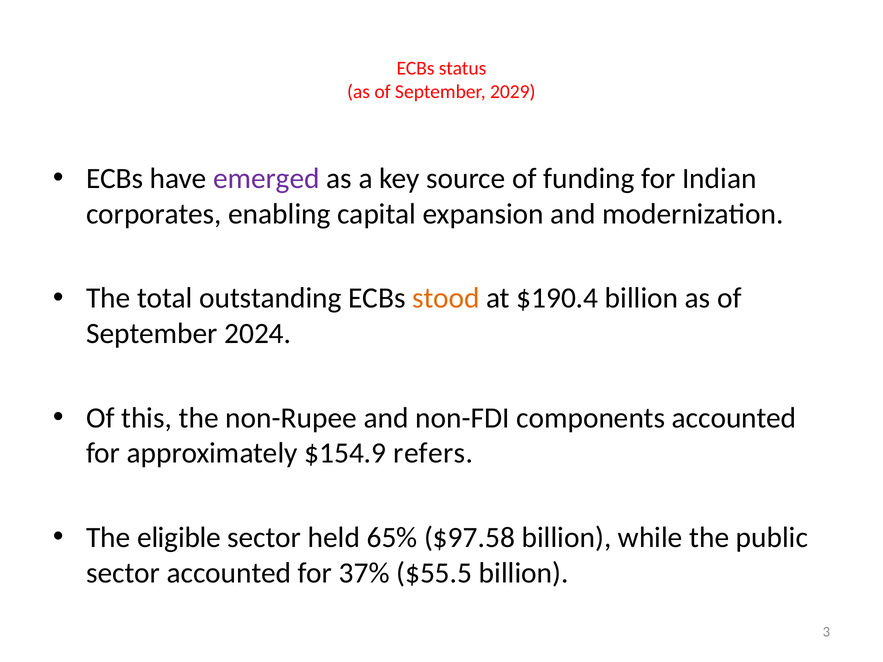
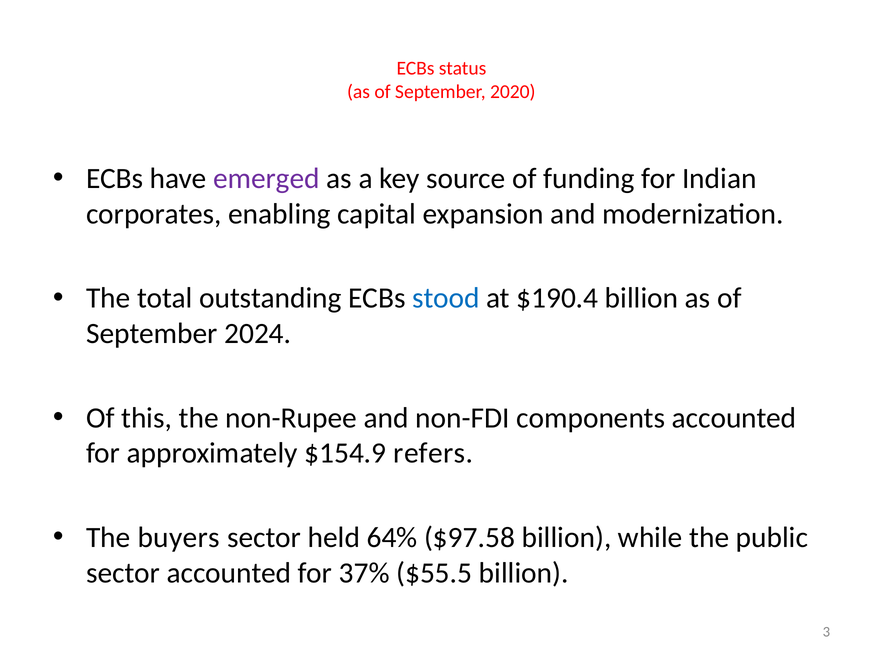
2029: 2029 -> 2020 (513, 92)
stood colour: orange -> blue (446, 298)
eligible: eligible -> buyers (179, 538)
65%: 65% -> 64% (392, 538)
